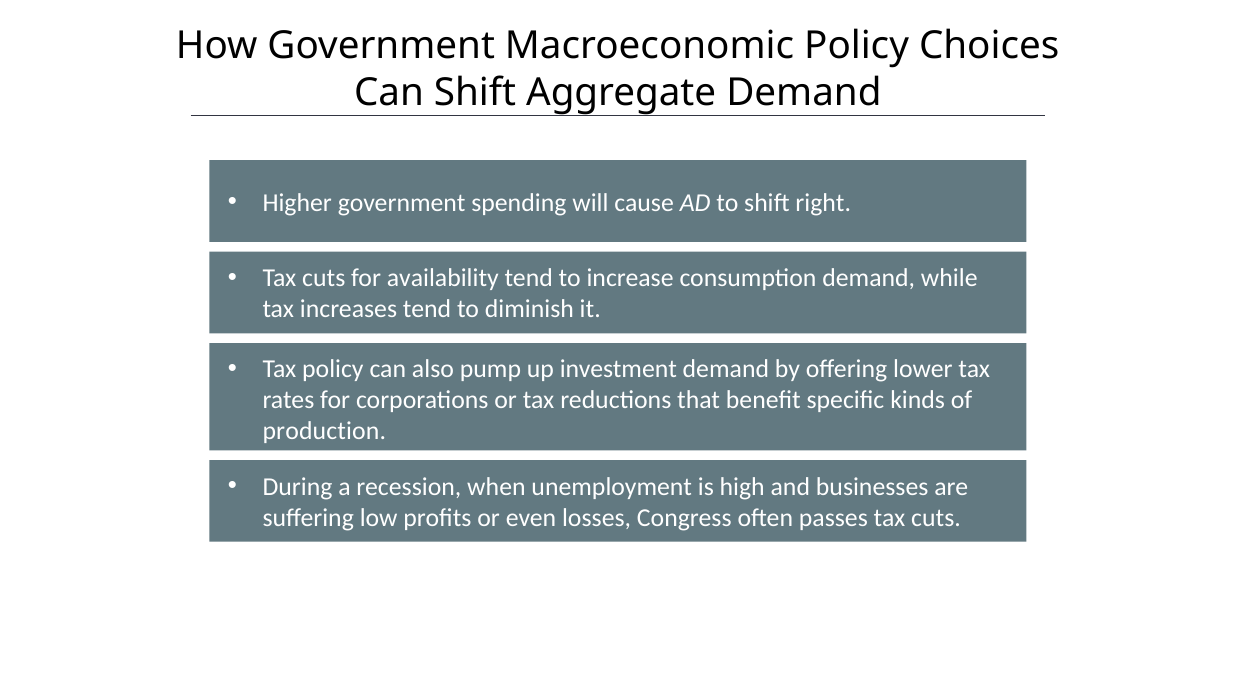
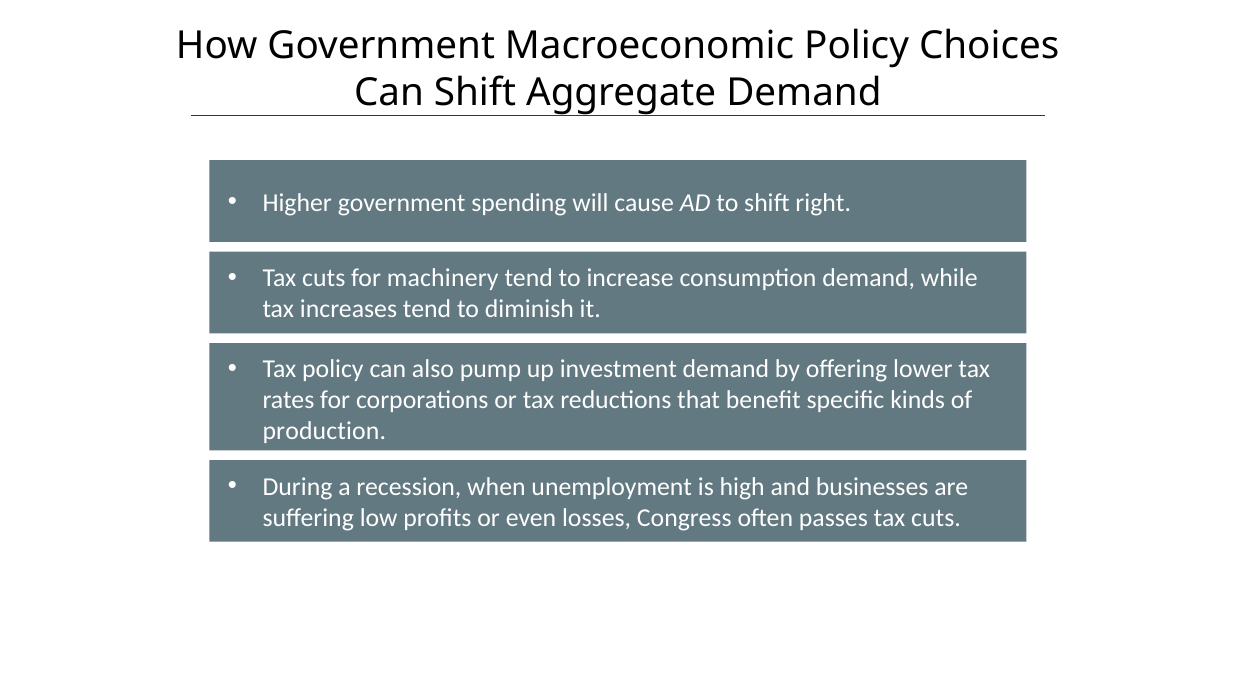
availability: availability -> machinery (443, 278)
